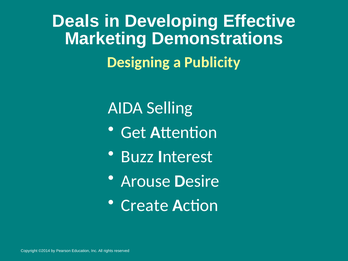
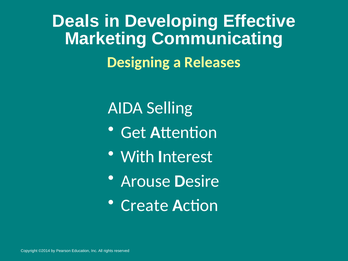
Demonstrations: Demonstrations -> Communicating (217, 39)
Publicity: Publicity -> Releases (212, 62)
Buzz: Buzz -> With (138, 157)
